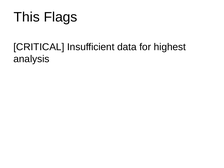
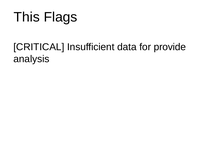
highest: highest -> provide (170, 47)
